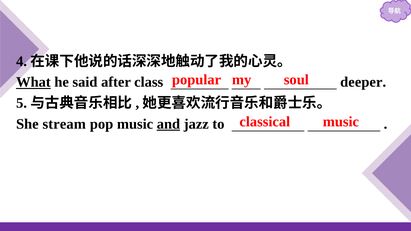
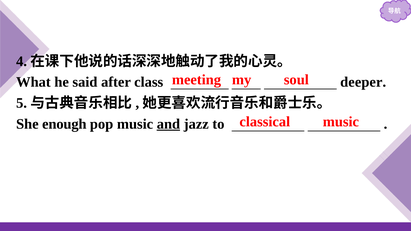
popular: popular -> meeting (197, 80)
What underline: present -> none (33, 82)
stream: stream -> enough (64, 124)
